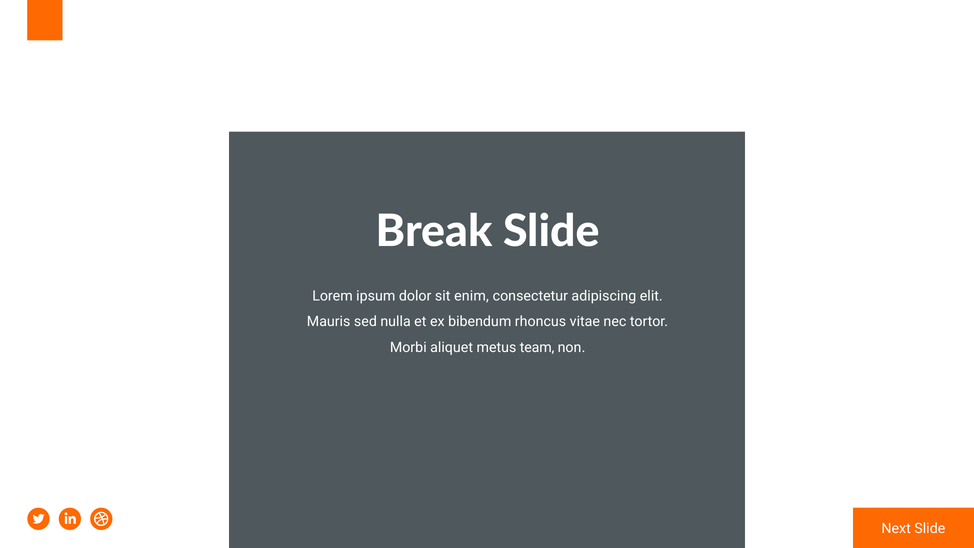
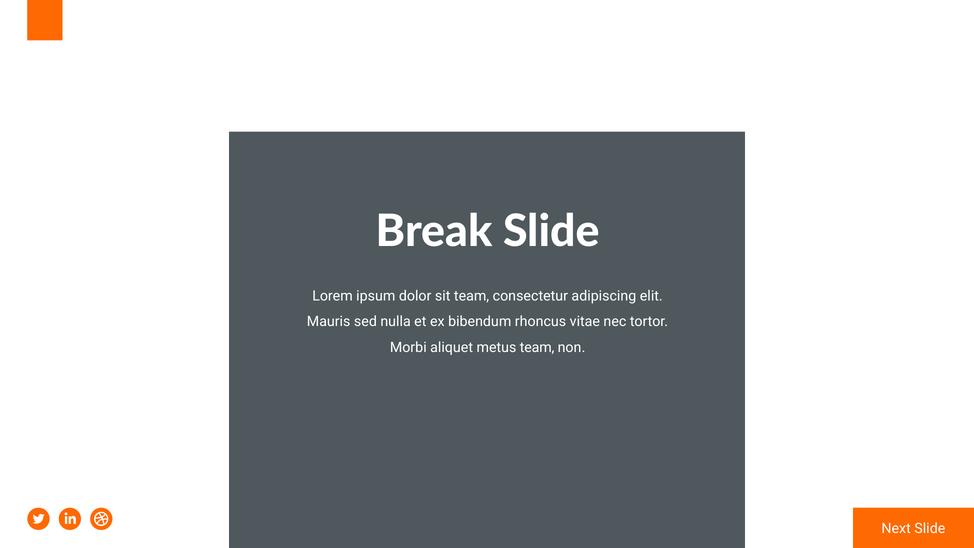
sit enim: enim -> team (472, 296)
